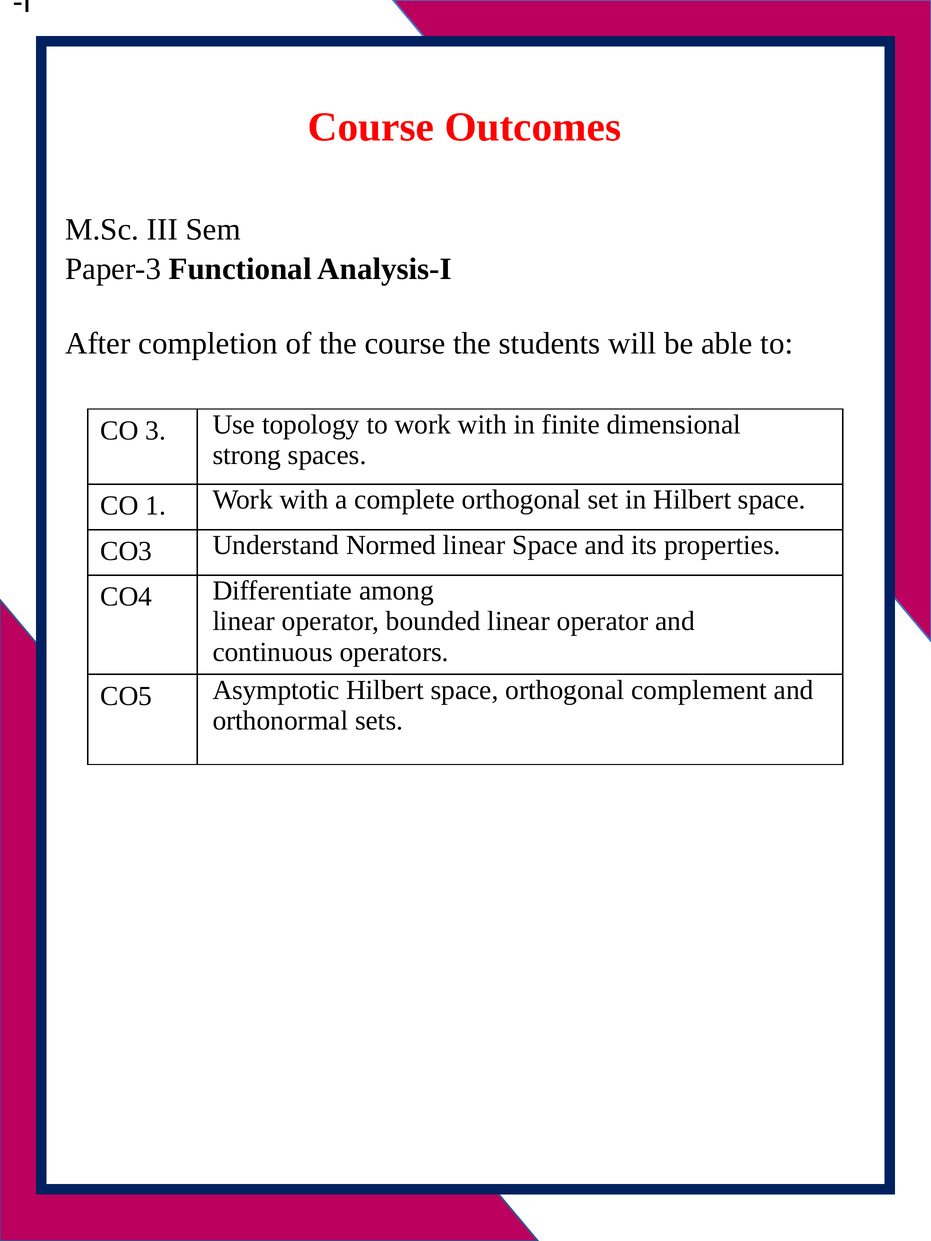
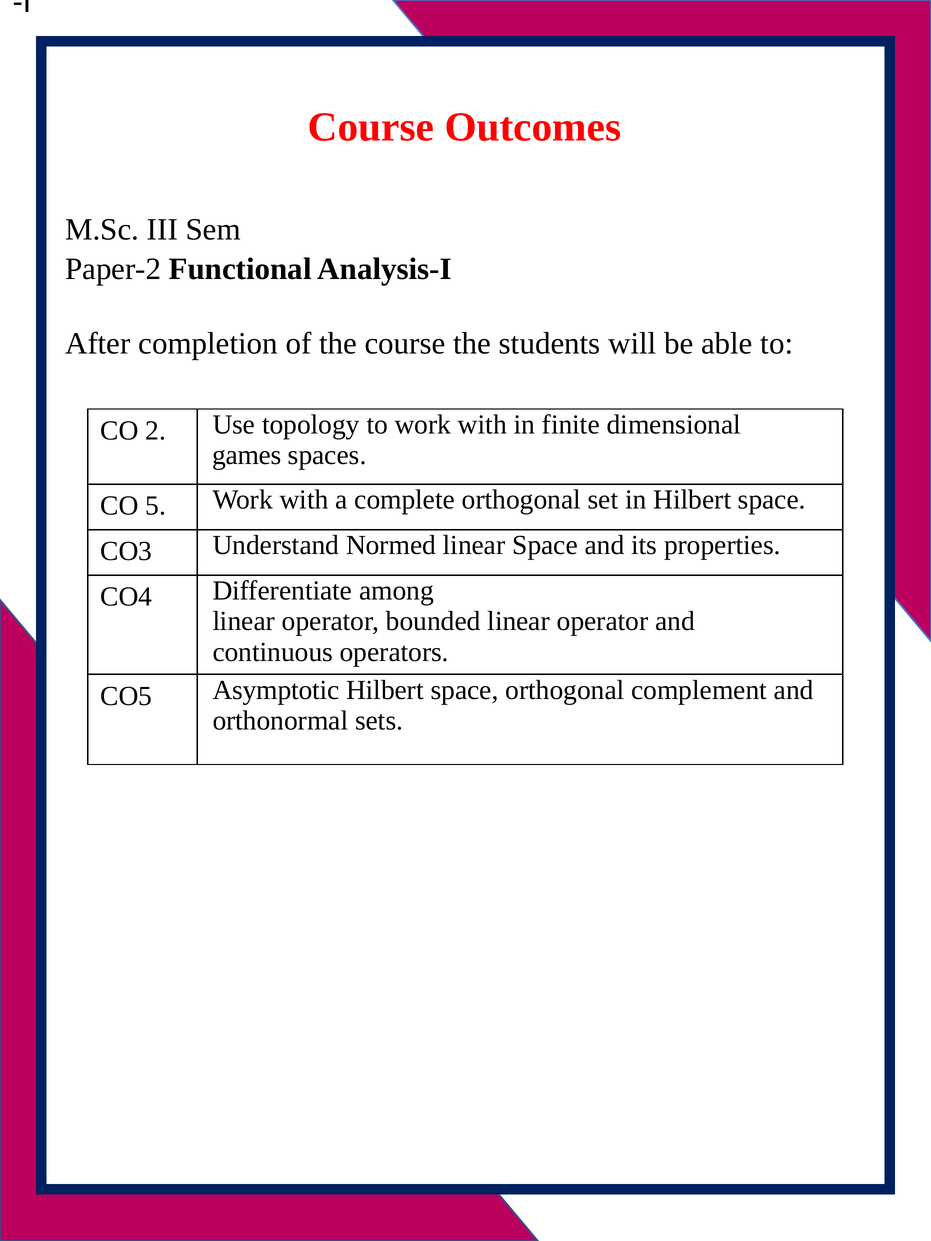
Paper-3: Paper-3 -> Paper-2 (113, 269)
3: 3 -> 2 (156, 431)
strong: strong -> games (247, 455)
1: 1 -> 5 (156, 506)
